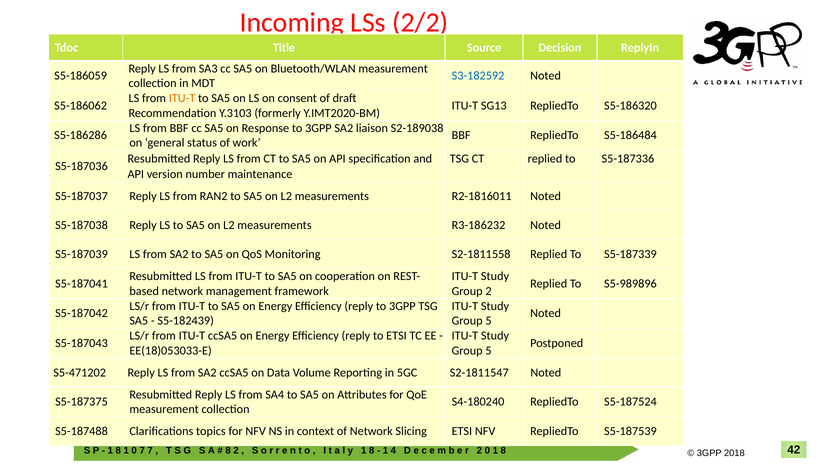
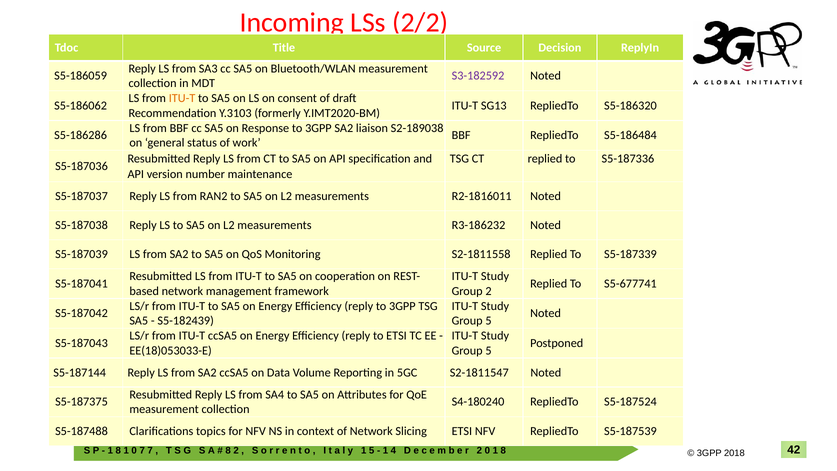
S3-182592 colour: blue -> purple (478, 76)
S5-989896: S5-989896 -> S5-677741 (630, 284)
S5-471202: S5-471202 -> S5-187144 (80, 372)
8: 8 -> 5 (372, 450)
